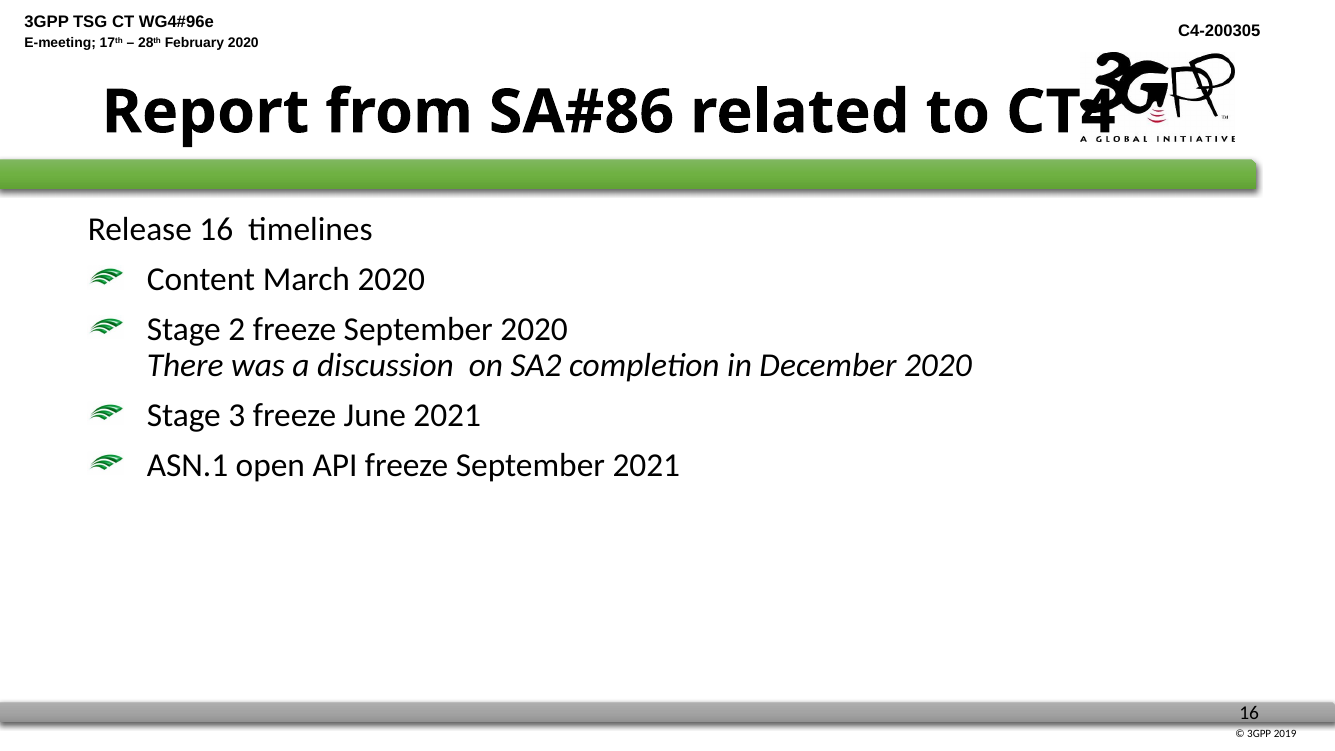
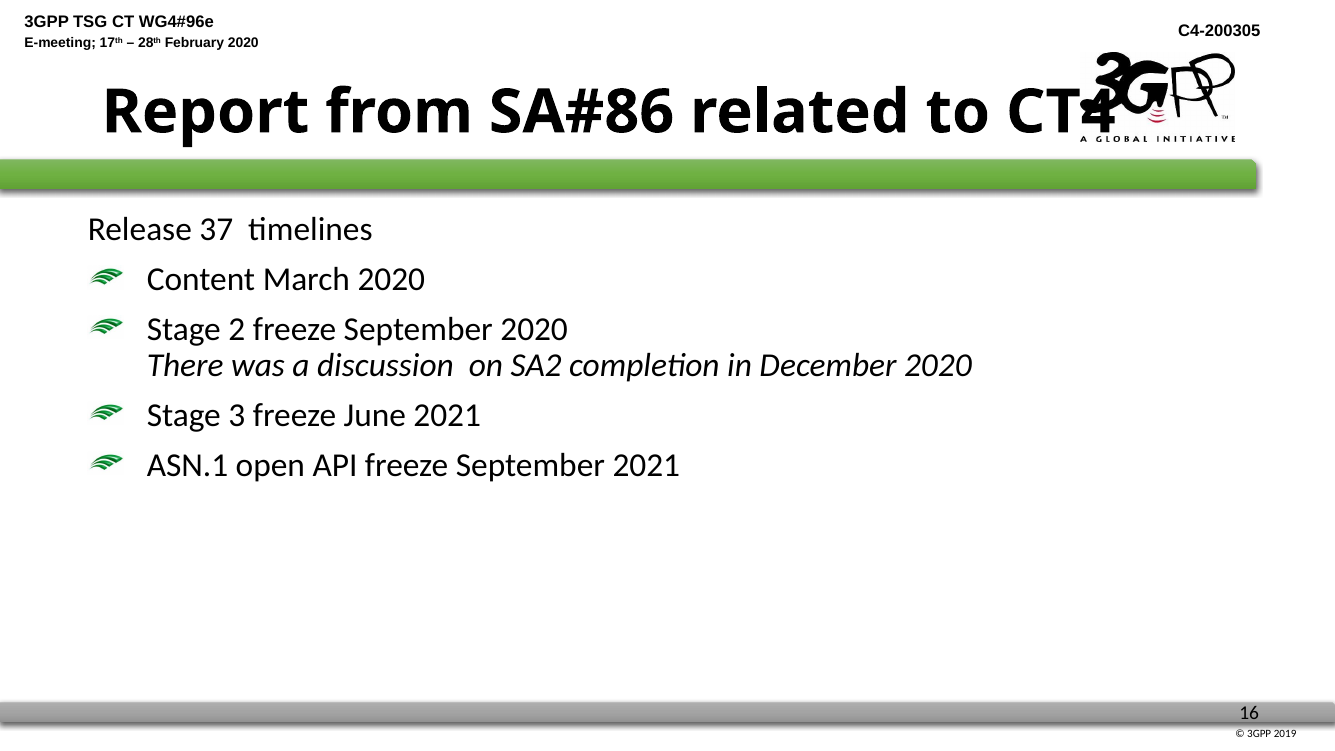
Release 16: 16 -> 37 (216, 229)
